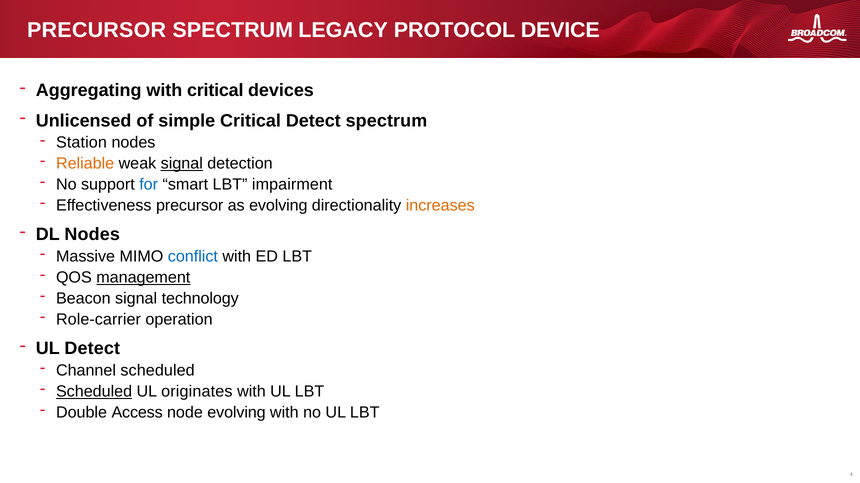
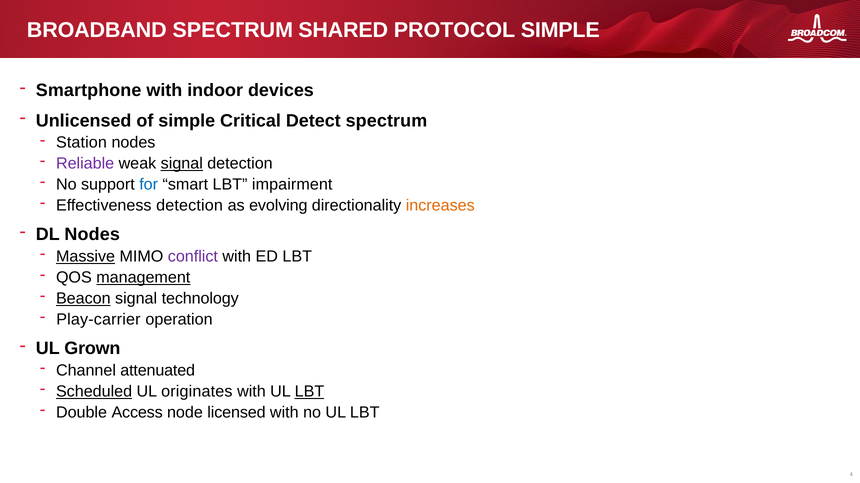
PRECURSOR: PRECURSOR -> BROADBAND (97, 30)
LEGACY: LEGACY -> SHARED (343, 30)
PROTOCOL DEVICE: DEVICE -> SIMPLE (560, 30)
Aggregating: Aggregating -> Smartphone (89, 91)
with critical: critical -> indoor (215, 91)
Reliable colour: orange -> purple (85, 164)
Effectiveness precursor: precursor -> detection (190, 206)
Massive underline: none -> present (86, 257)
conflict colour: blue -> purple (193, 257)
Beacon underline: none -> present (83, 299)
Role-carrier: Role-carrier -> Play-carrier (98, 320)
UL Detect: Detect -> Grown (92, 349)
Channel scheduled: scheduled -> attenuated (158, 371)
LBT underline: none -> present (309, 392)
node evolving: evolving -> licensed (237, 413)
